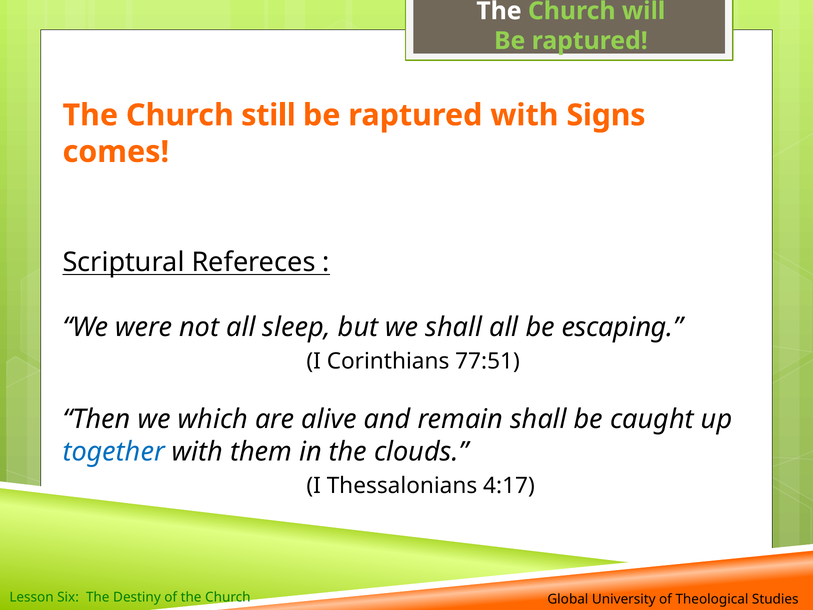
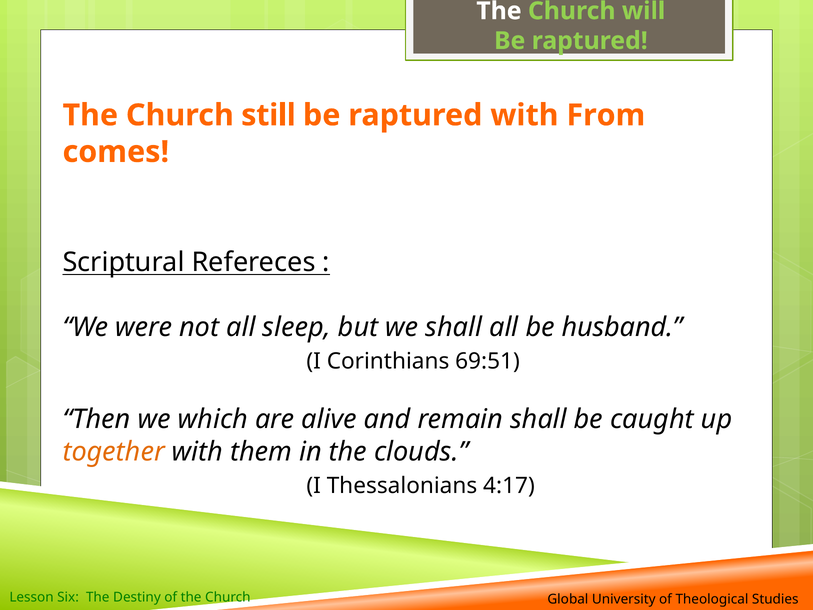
Signs: Signs -> From (606, 115)
escaping: escaping -> husband (622, 327)
77:51: 77:51 -> 69:51 (487, 361)
together colour: blue -> orange (114, 452)
